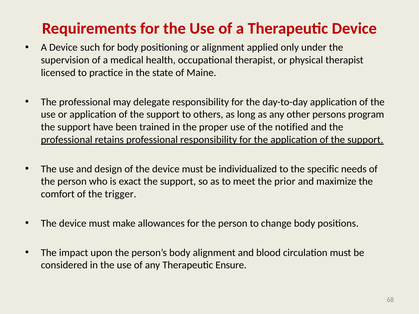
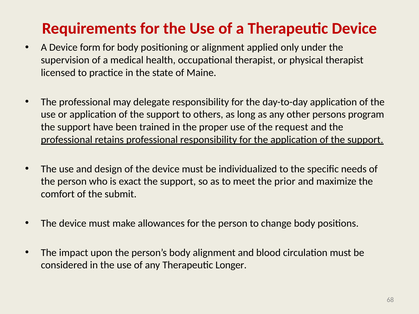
such: such -> form (90, 48)
notified: notified -> request (292, 127)
trigger: trigger -> submit (121, 194)
Ensure: Ensure -> Longer (231, 265)
